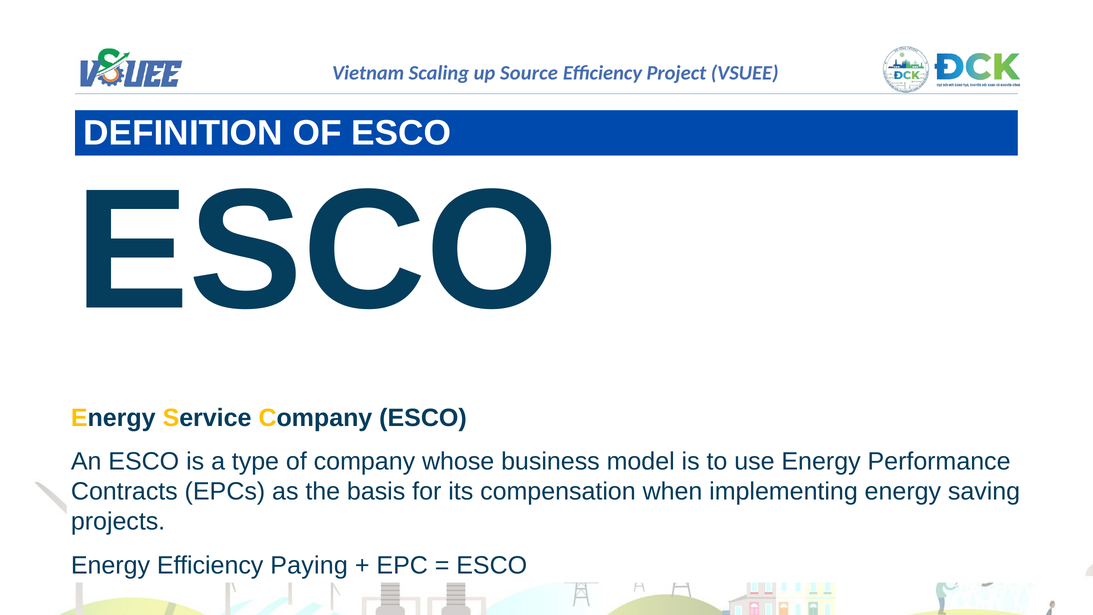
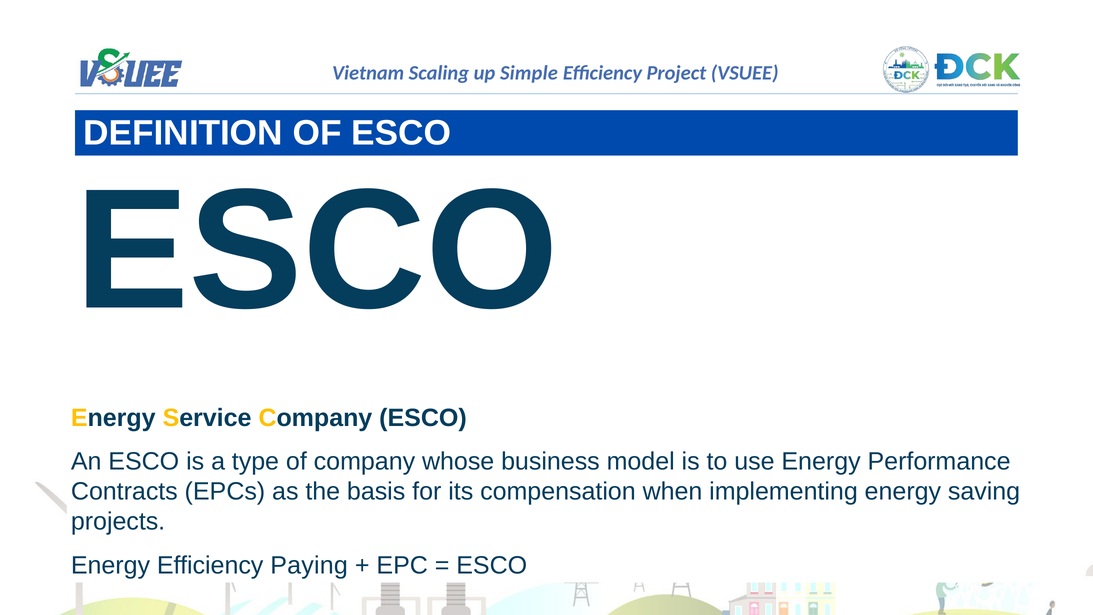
Source: Source -> Simple (529, 73)
